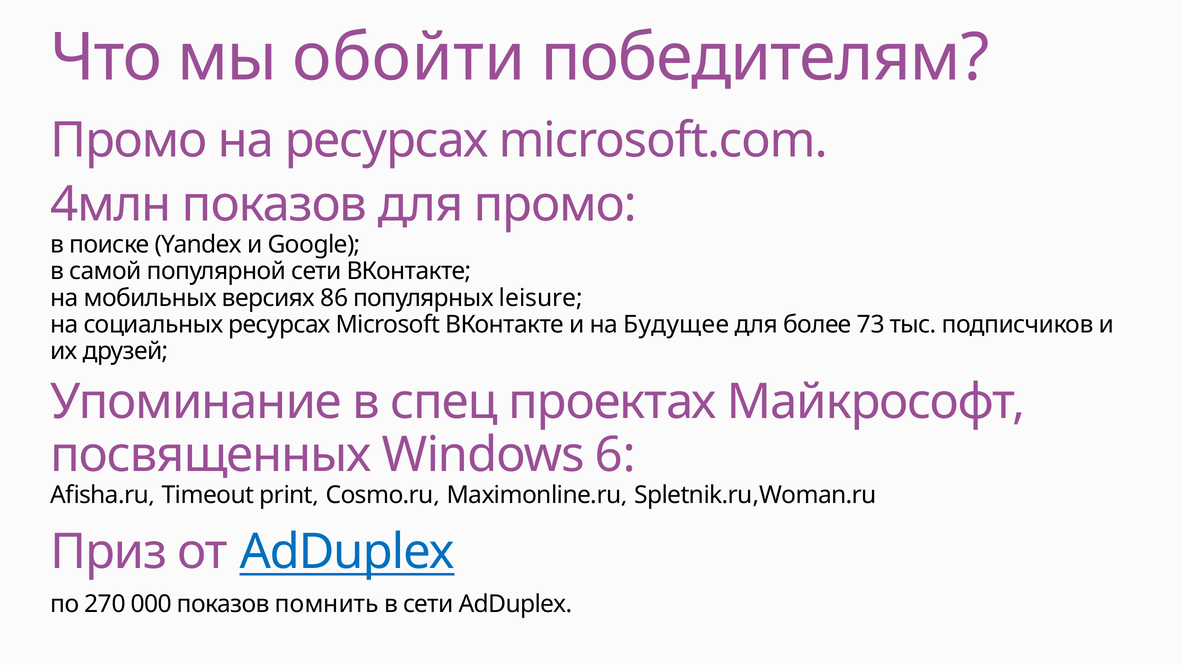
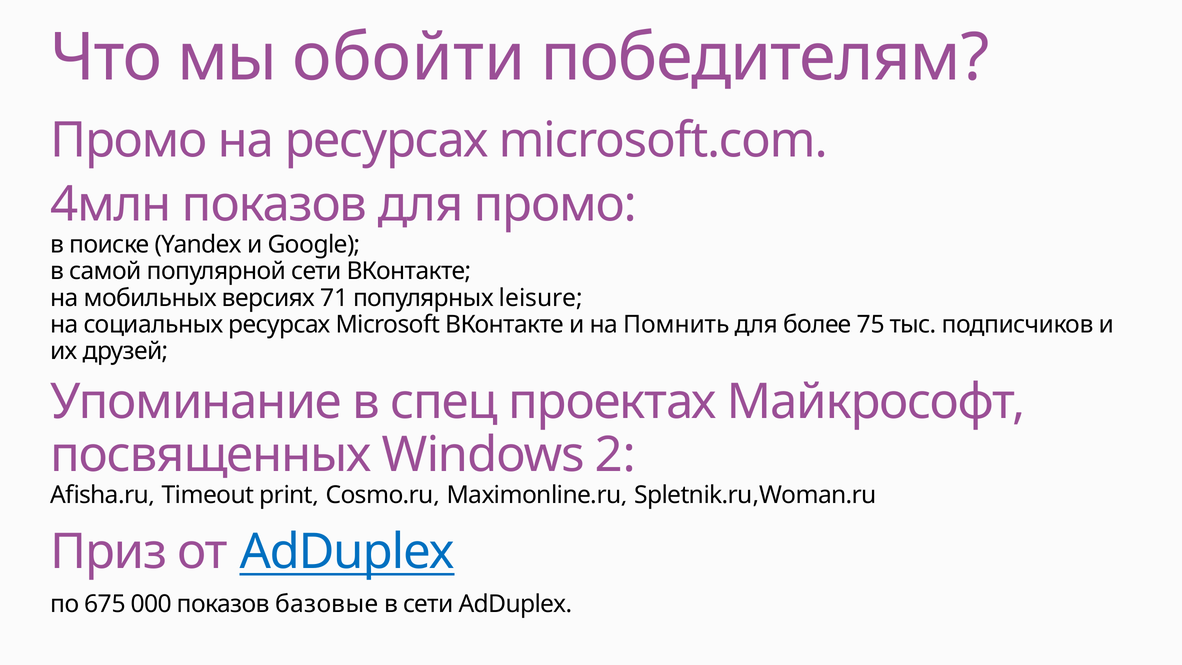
86: 86 -> 71 (334, 298)
Будущее: Будущее -> Помнить (676, 324)
73: 73 -> 75 (871, 324)
6: 6 -> 2 (615, 455)
270: 270 -> 675 (105, 604)
помнить: помнить -> базовые (327, 604)
